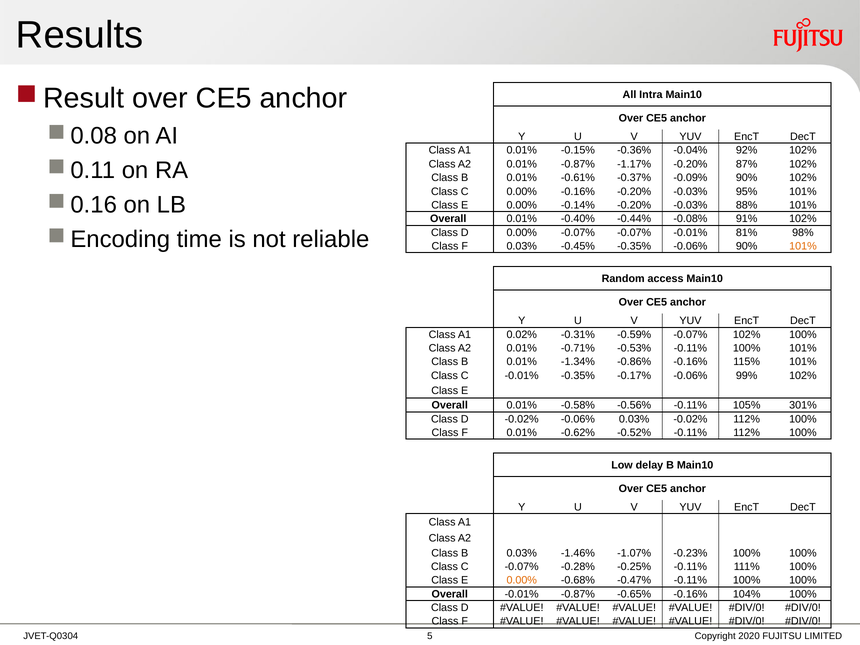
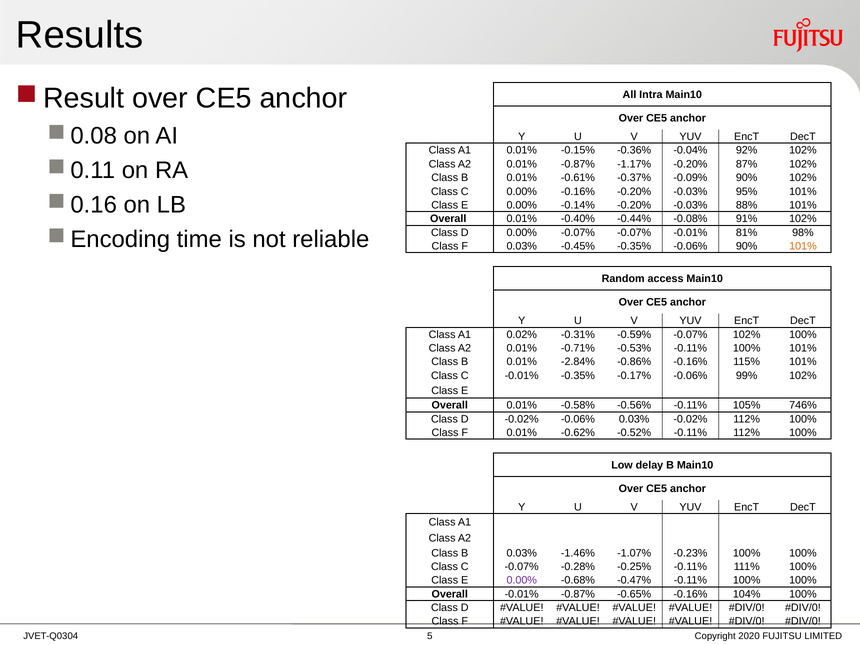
-1.34%: -1.34% -> -2.84% (578, 362)
301%: 301% -> 746% (803, 405)
0.00% colour: orange -> purple (522, 580)
